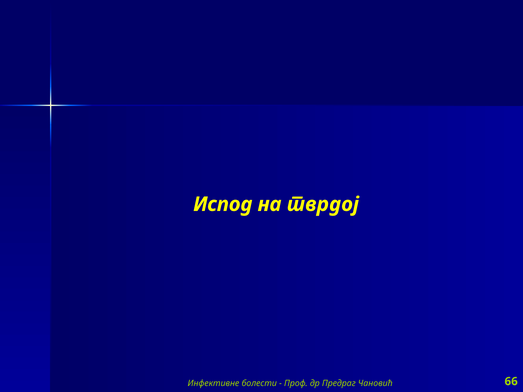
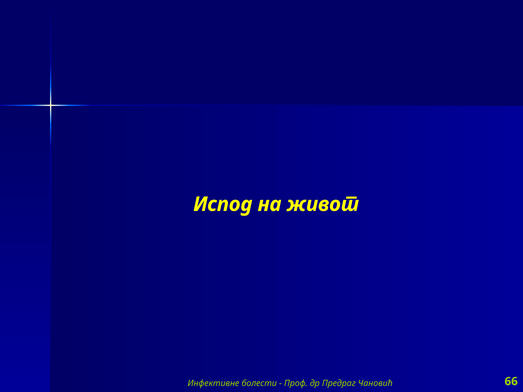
тврдој: тврдој -> живот (323, 204)
